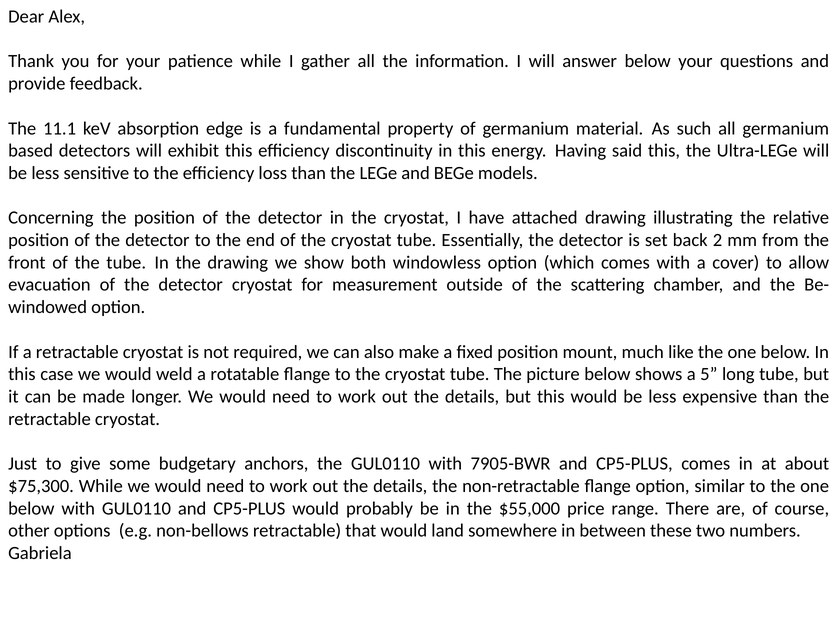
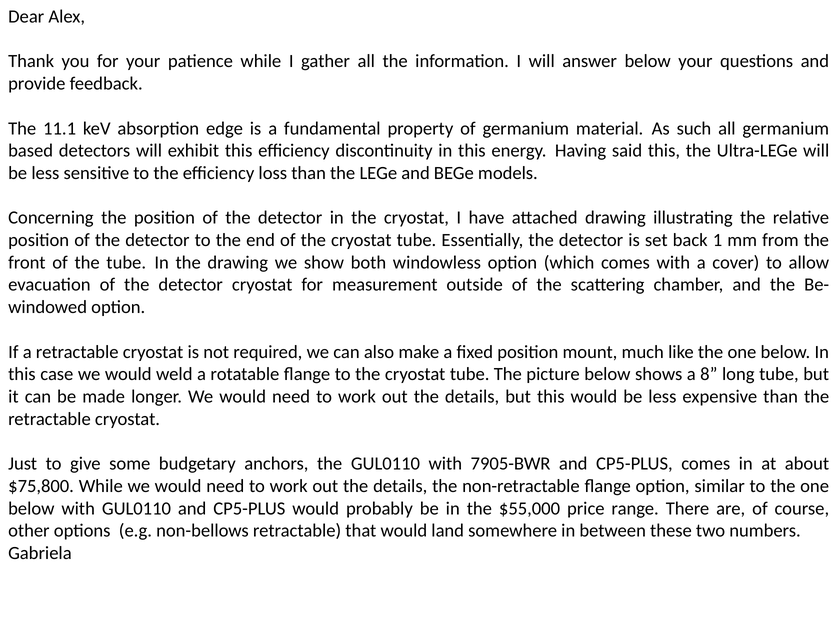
2: 2 -> 1 (718, 240)
5: 5 -> 8 (709, 374)
$75,300: $75,300 -> $75,800 (41, 486)
